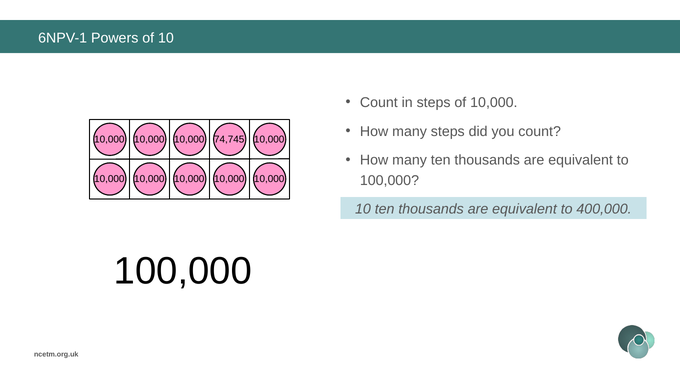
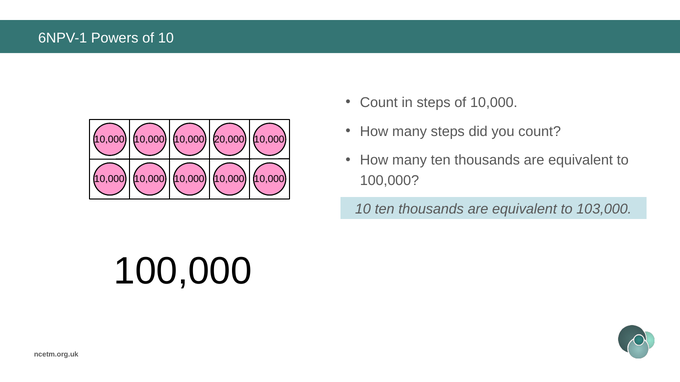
74,745: 74,745 -> 20,000 (229, 140)
400,000: 400,000 -> 103,000 (604, 209)
